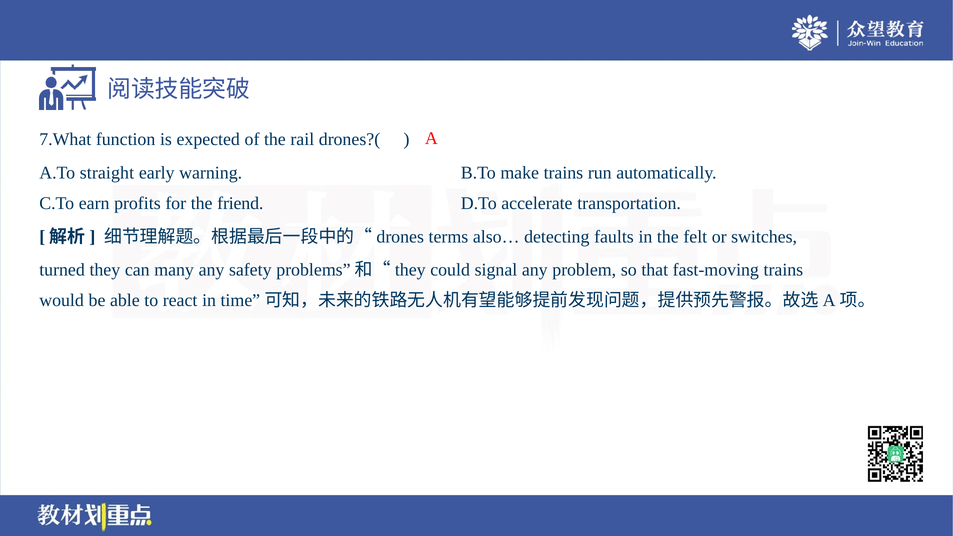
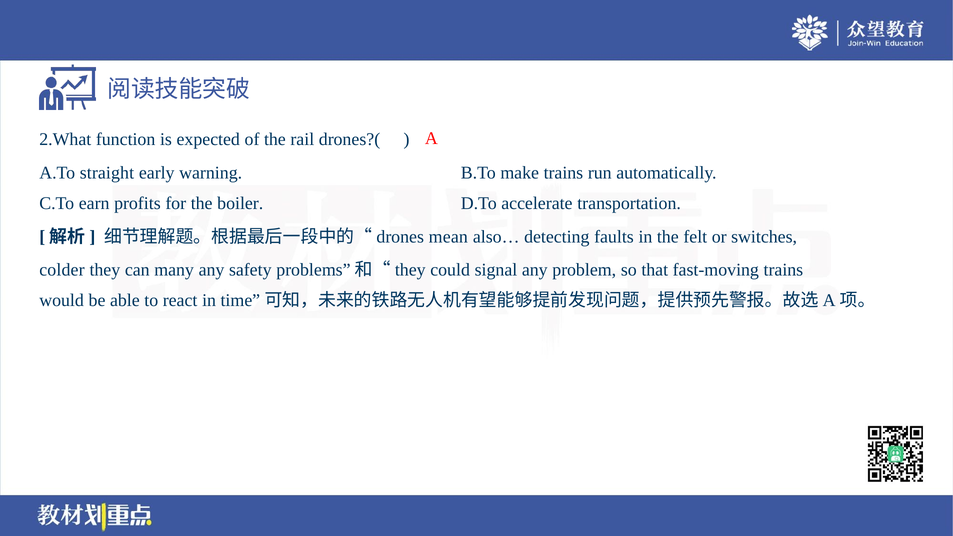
7.What: 7.What -> 2.What (65, 139)
friend: friend -> boiler (240, 204)
terms: terms -> mean (448, 237)
turned: turned -> colder (62, 270)
